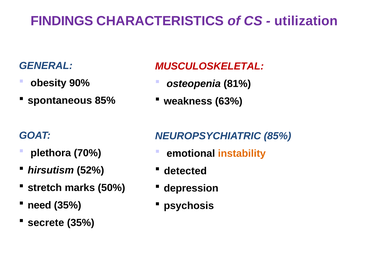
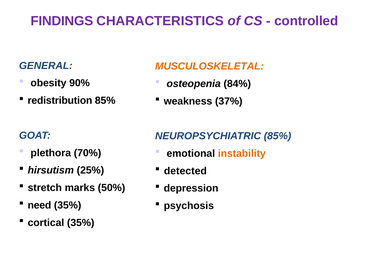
utilization: utilization -> controlled (306, 21)
MUSCULOSKELETAL colour: red -> orange (209, 66)
81%: 81% -> 84% (237, 84)
spontaneous: spontaneous -> redistribution (60, 100)
63%: 63% -> 37% (229, 101)
52%: 52% -> 25% (90, 170)
secrete: secrete -> cortical (46, 222)
